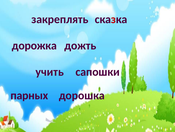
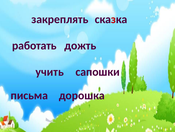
дорожка: дорожка -> работать (34, 45)
парных: парных -> письма (29, 95)
